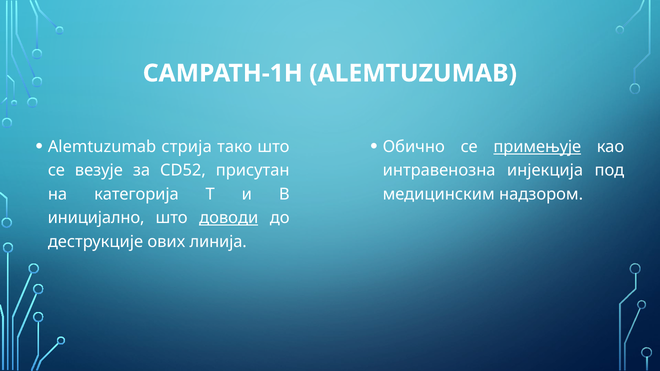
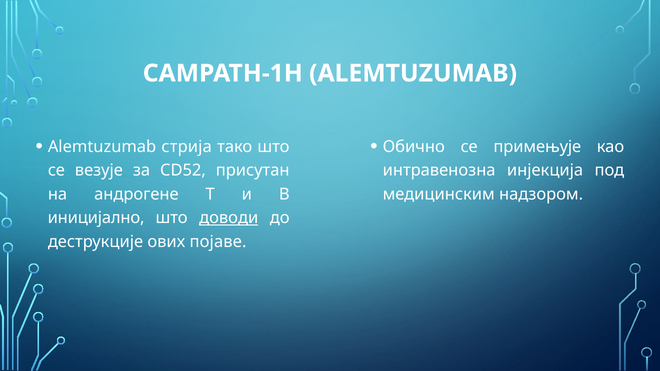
примењује underline: present -> none (537, 147)
категорија: категорија -> андрогене (136, 194)
линија: линија -> појаве (218, 242)
